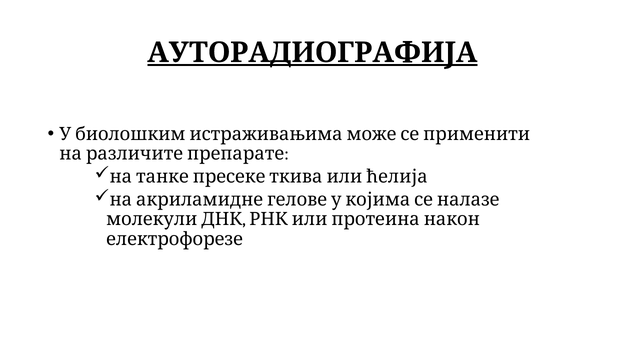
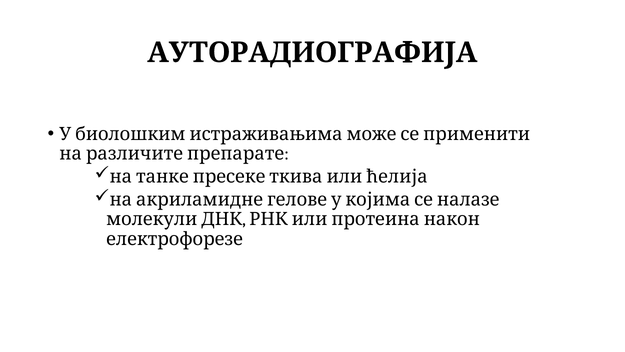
АУТОРАДИОГРАФИЈА underline: present -> none (312, 53)
